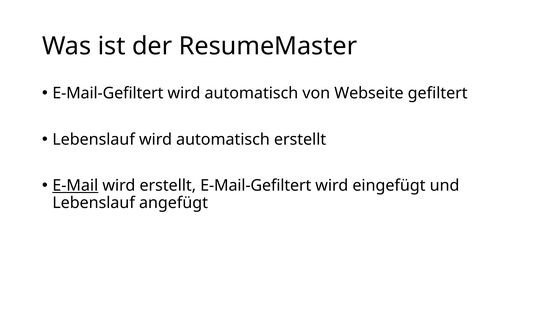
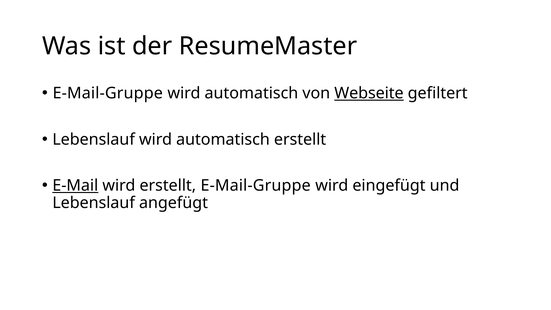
E-Mail-Gefiltert: E-Mail-Gefiltert -> E-Mail-Gruppe (108, 93)
Webseite underline: none -> present (369, 93)
erstellt E-Mail-Gefiltert: E-Mail-Gefiltert -> E-Mail-Gruppe (256, 186)
